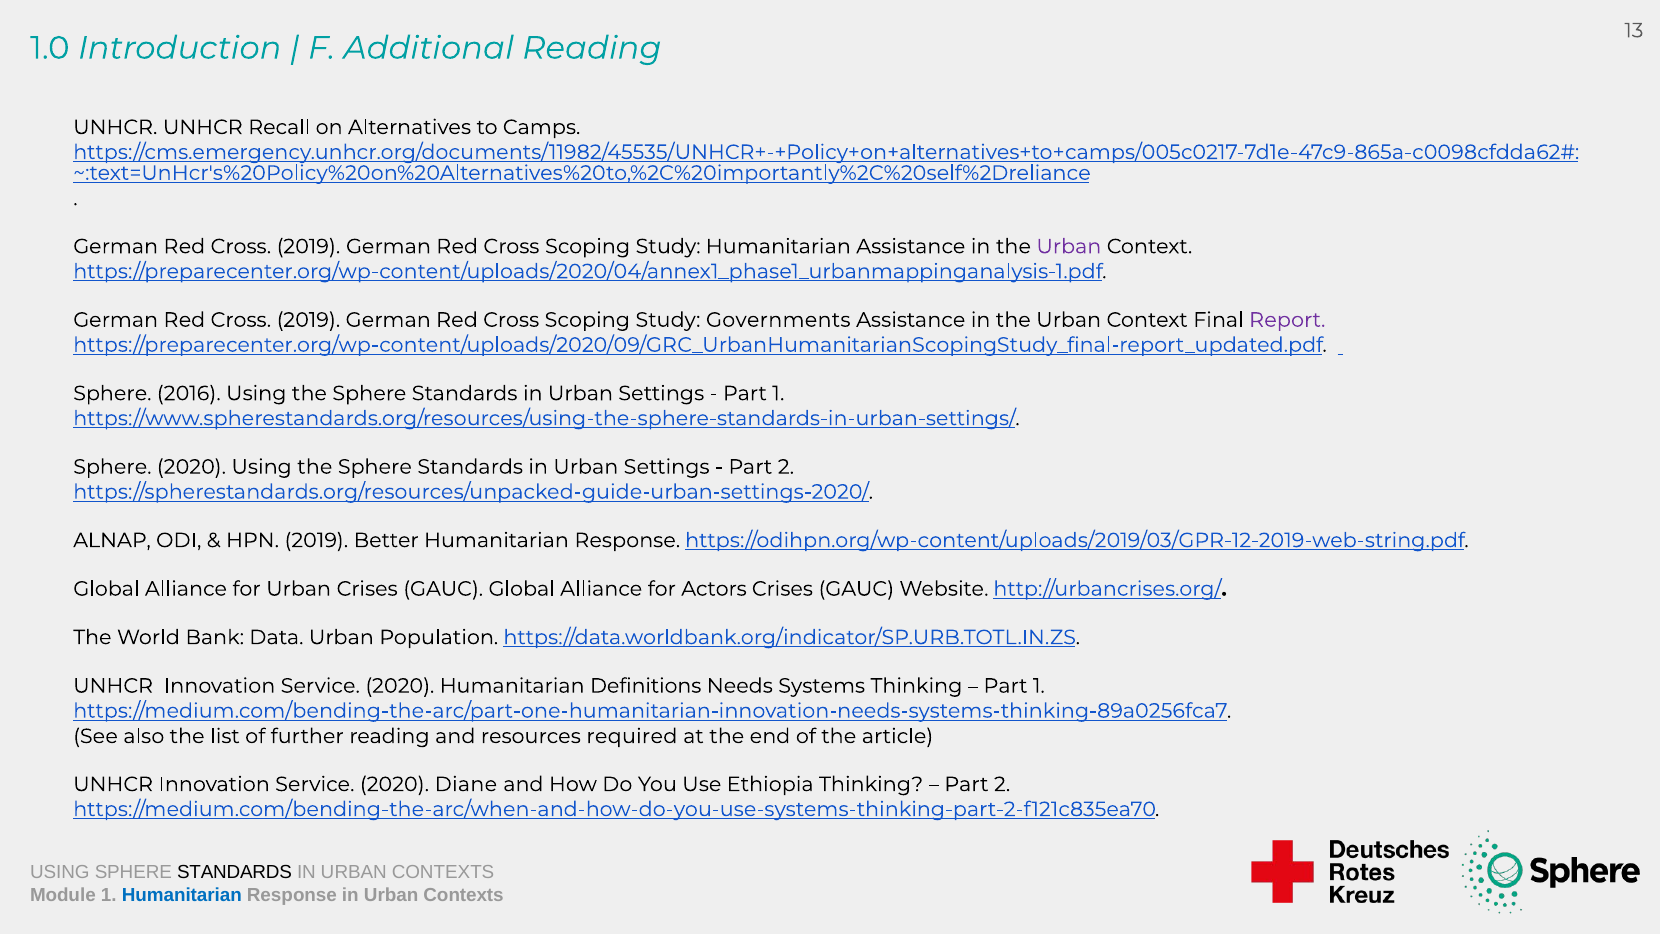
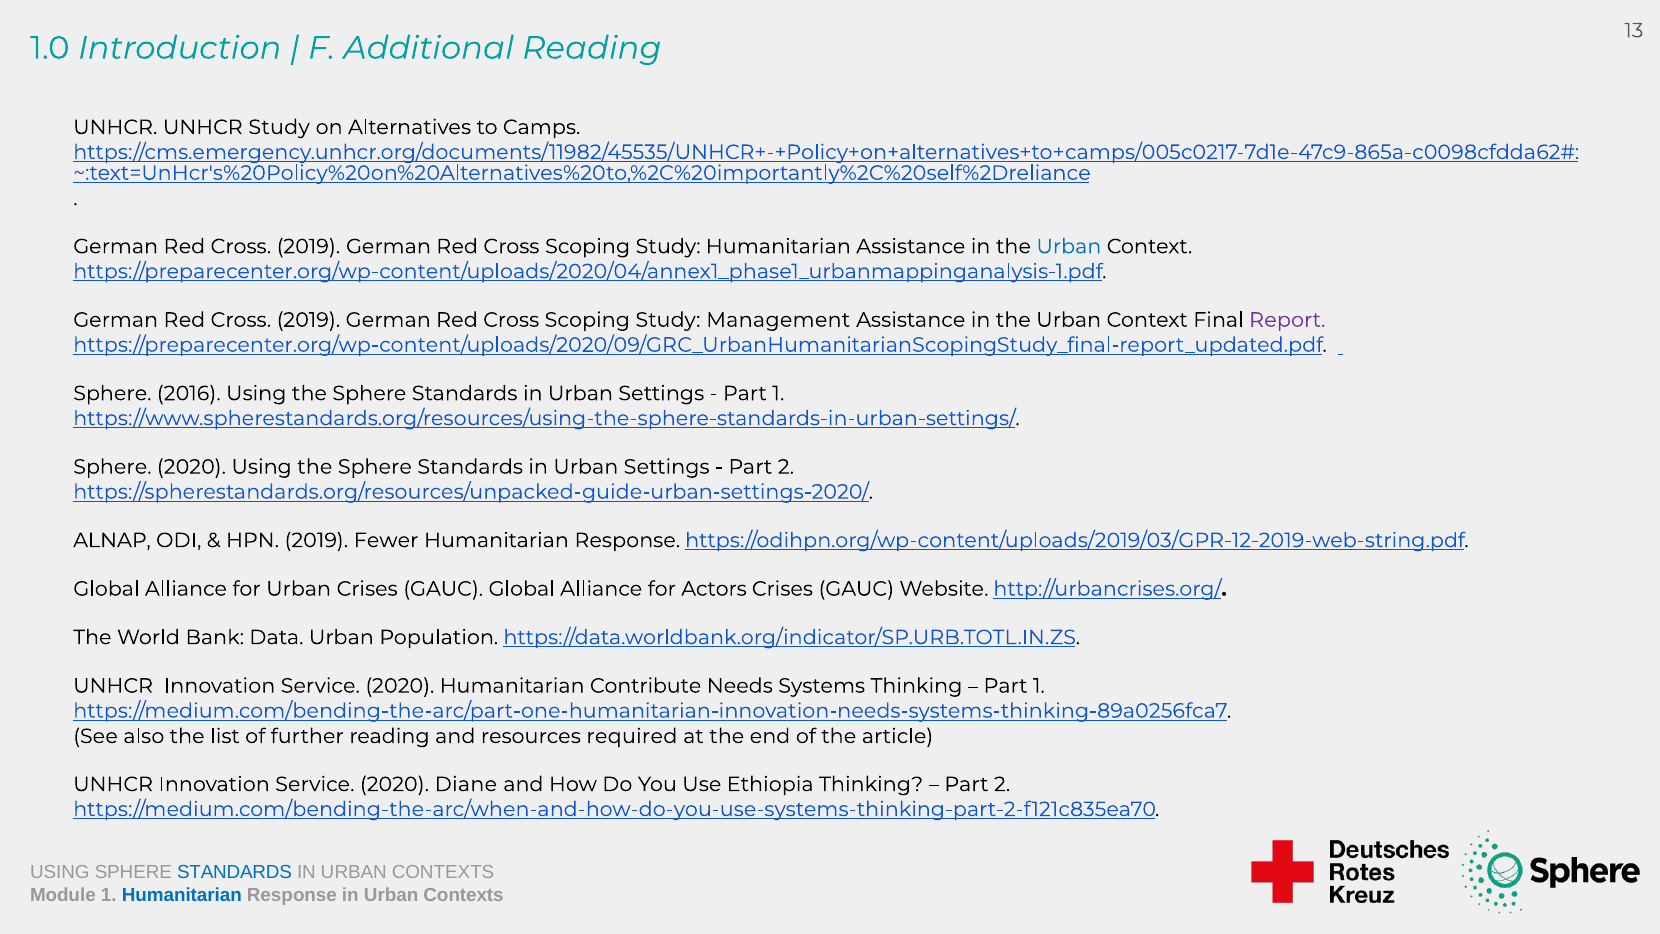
UNHCR Recall: Recall -> Study (279, 127)
Urban colour: purple -> blue (1069, 246)
Governments: Governments -> Management (778, 320)
Better: Better -> Fewer (386, 540)
Definitions: Definitions -> Contribute (646, 686)
STANDARDS colour: black -> blue (234, 872)
